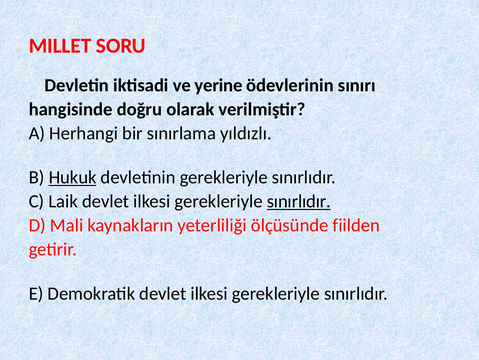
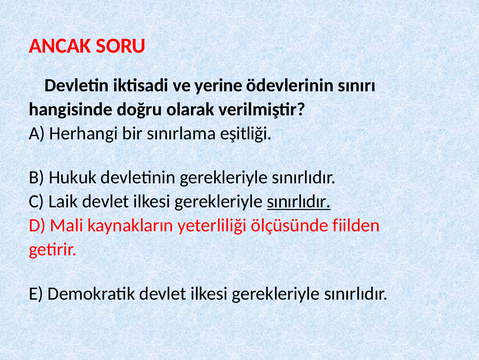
MILLET: MILLET -> ANCAK (60, 46)
yıldızlı: yıldızlı -> eşitliği (246, 133)
Hukuk underline: present -> none (73, 177)
